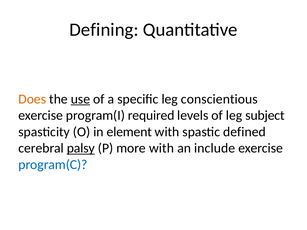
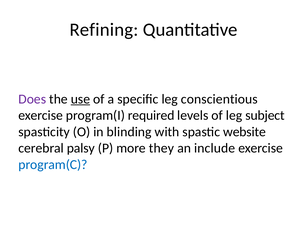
Defining: Defining -> Refining (104, 30)
Does colour: orange -> purple (32, 99)
element: element -> blinding (129, 132)
defined: defined -> website (245, 132)
palsy underline: present -> none (81, 148)
more with: with -> they (162, 148)
